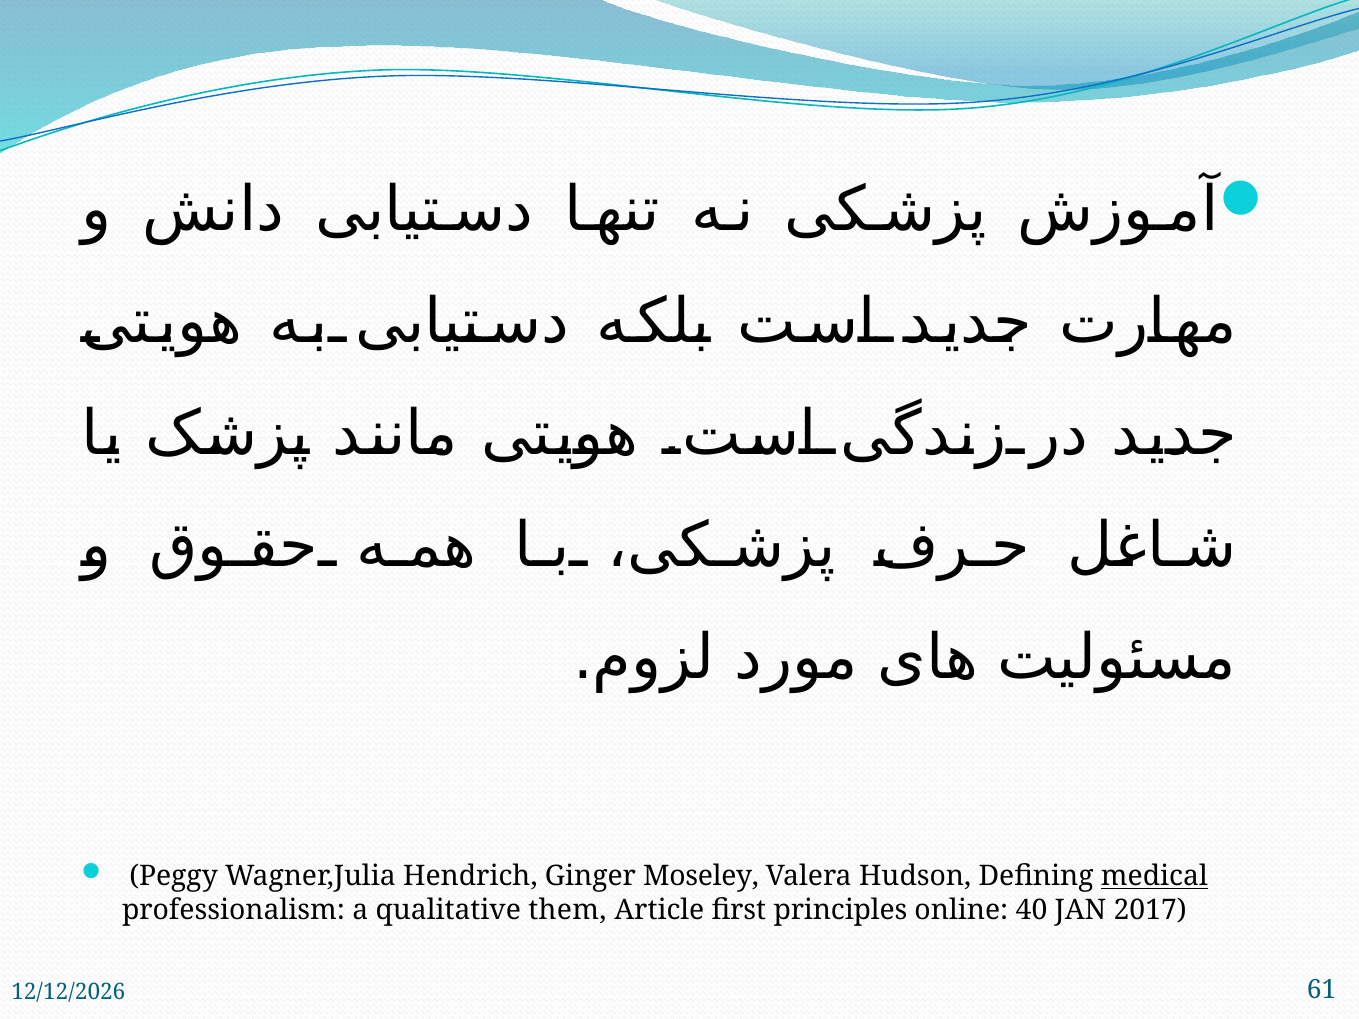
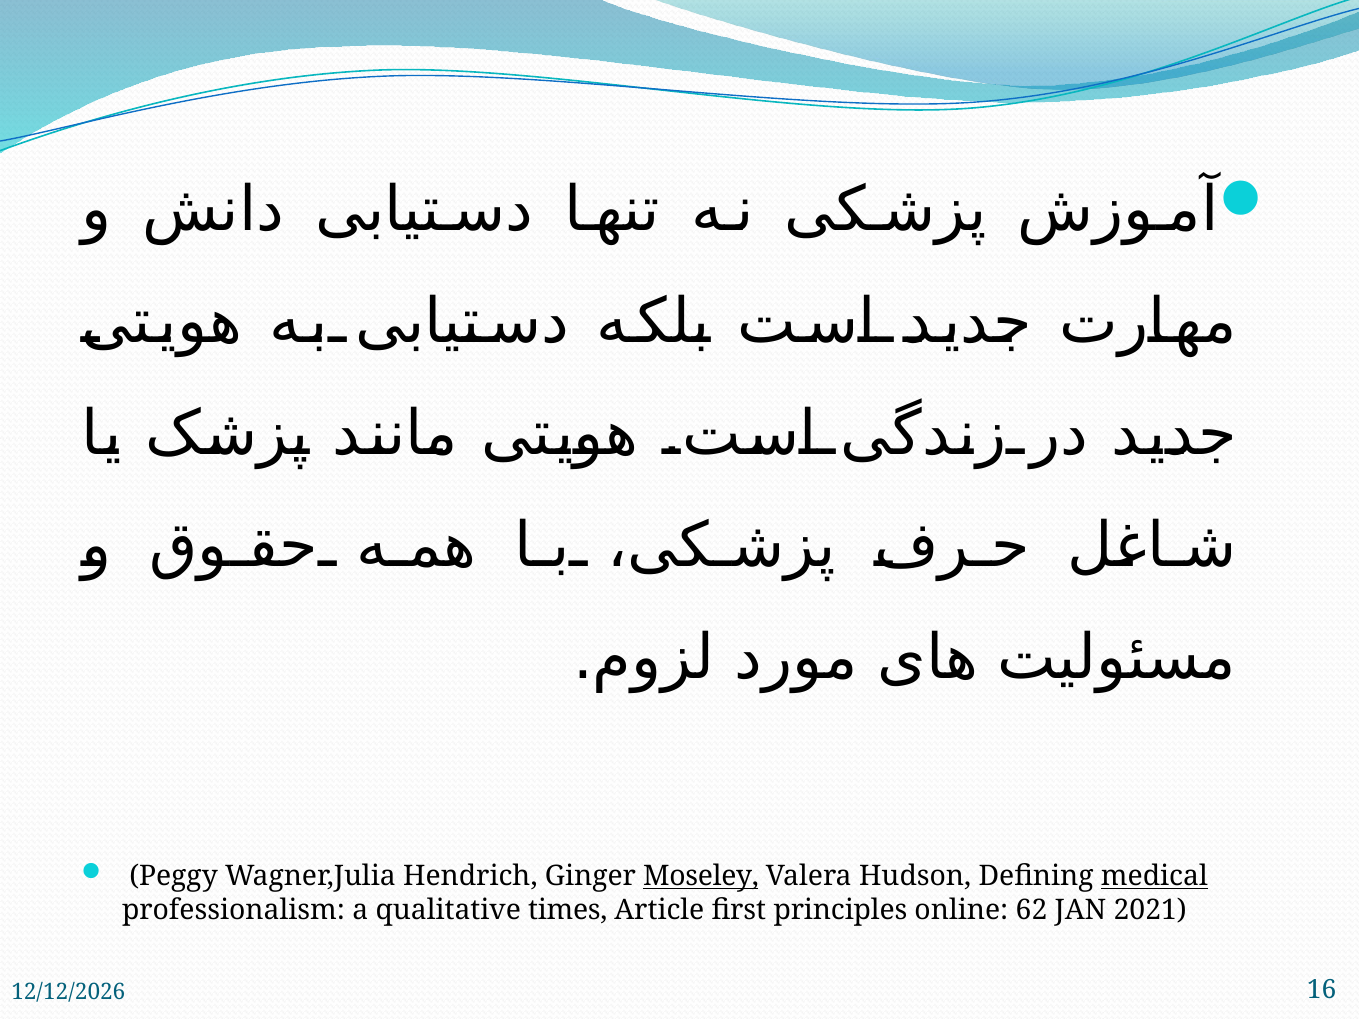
Moseley underline: none -> present (701, 877)
them: them -> times (568, 911)
40: 40 -> 62 (1032, 911)
2017: 2017 -> 2021 (1150, 911)
61: 61 -> 16 (1322, 990)
